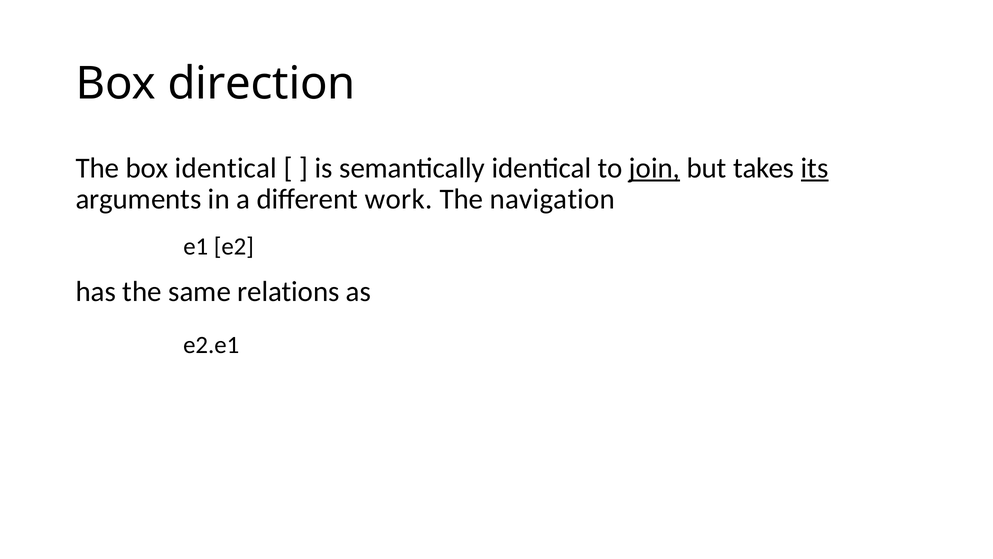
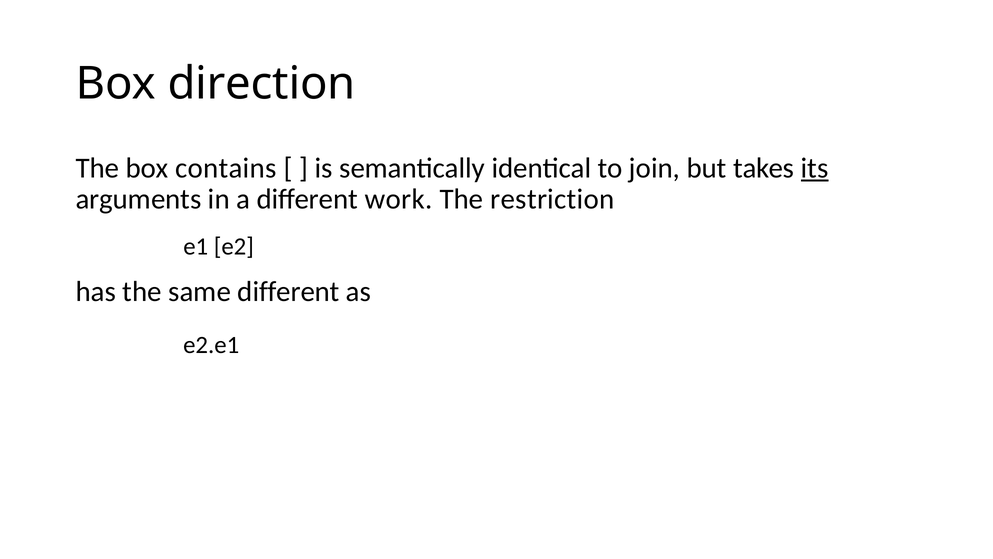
box identical: identical -> contains (226, 168)
join underline: present -> none (655, 168)
navigation: navigation -> restriction (552, 199)
same relations: relations -> different (289, 292)
